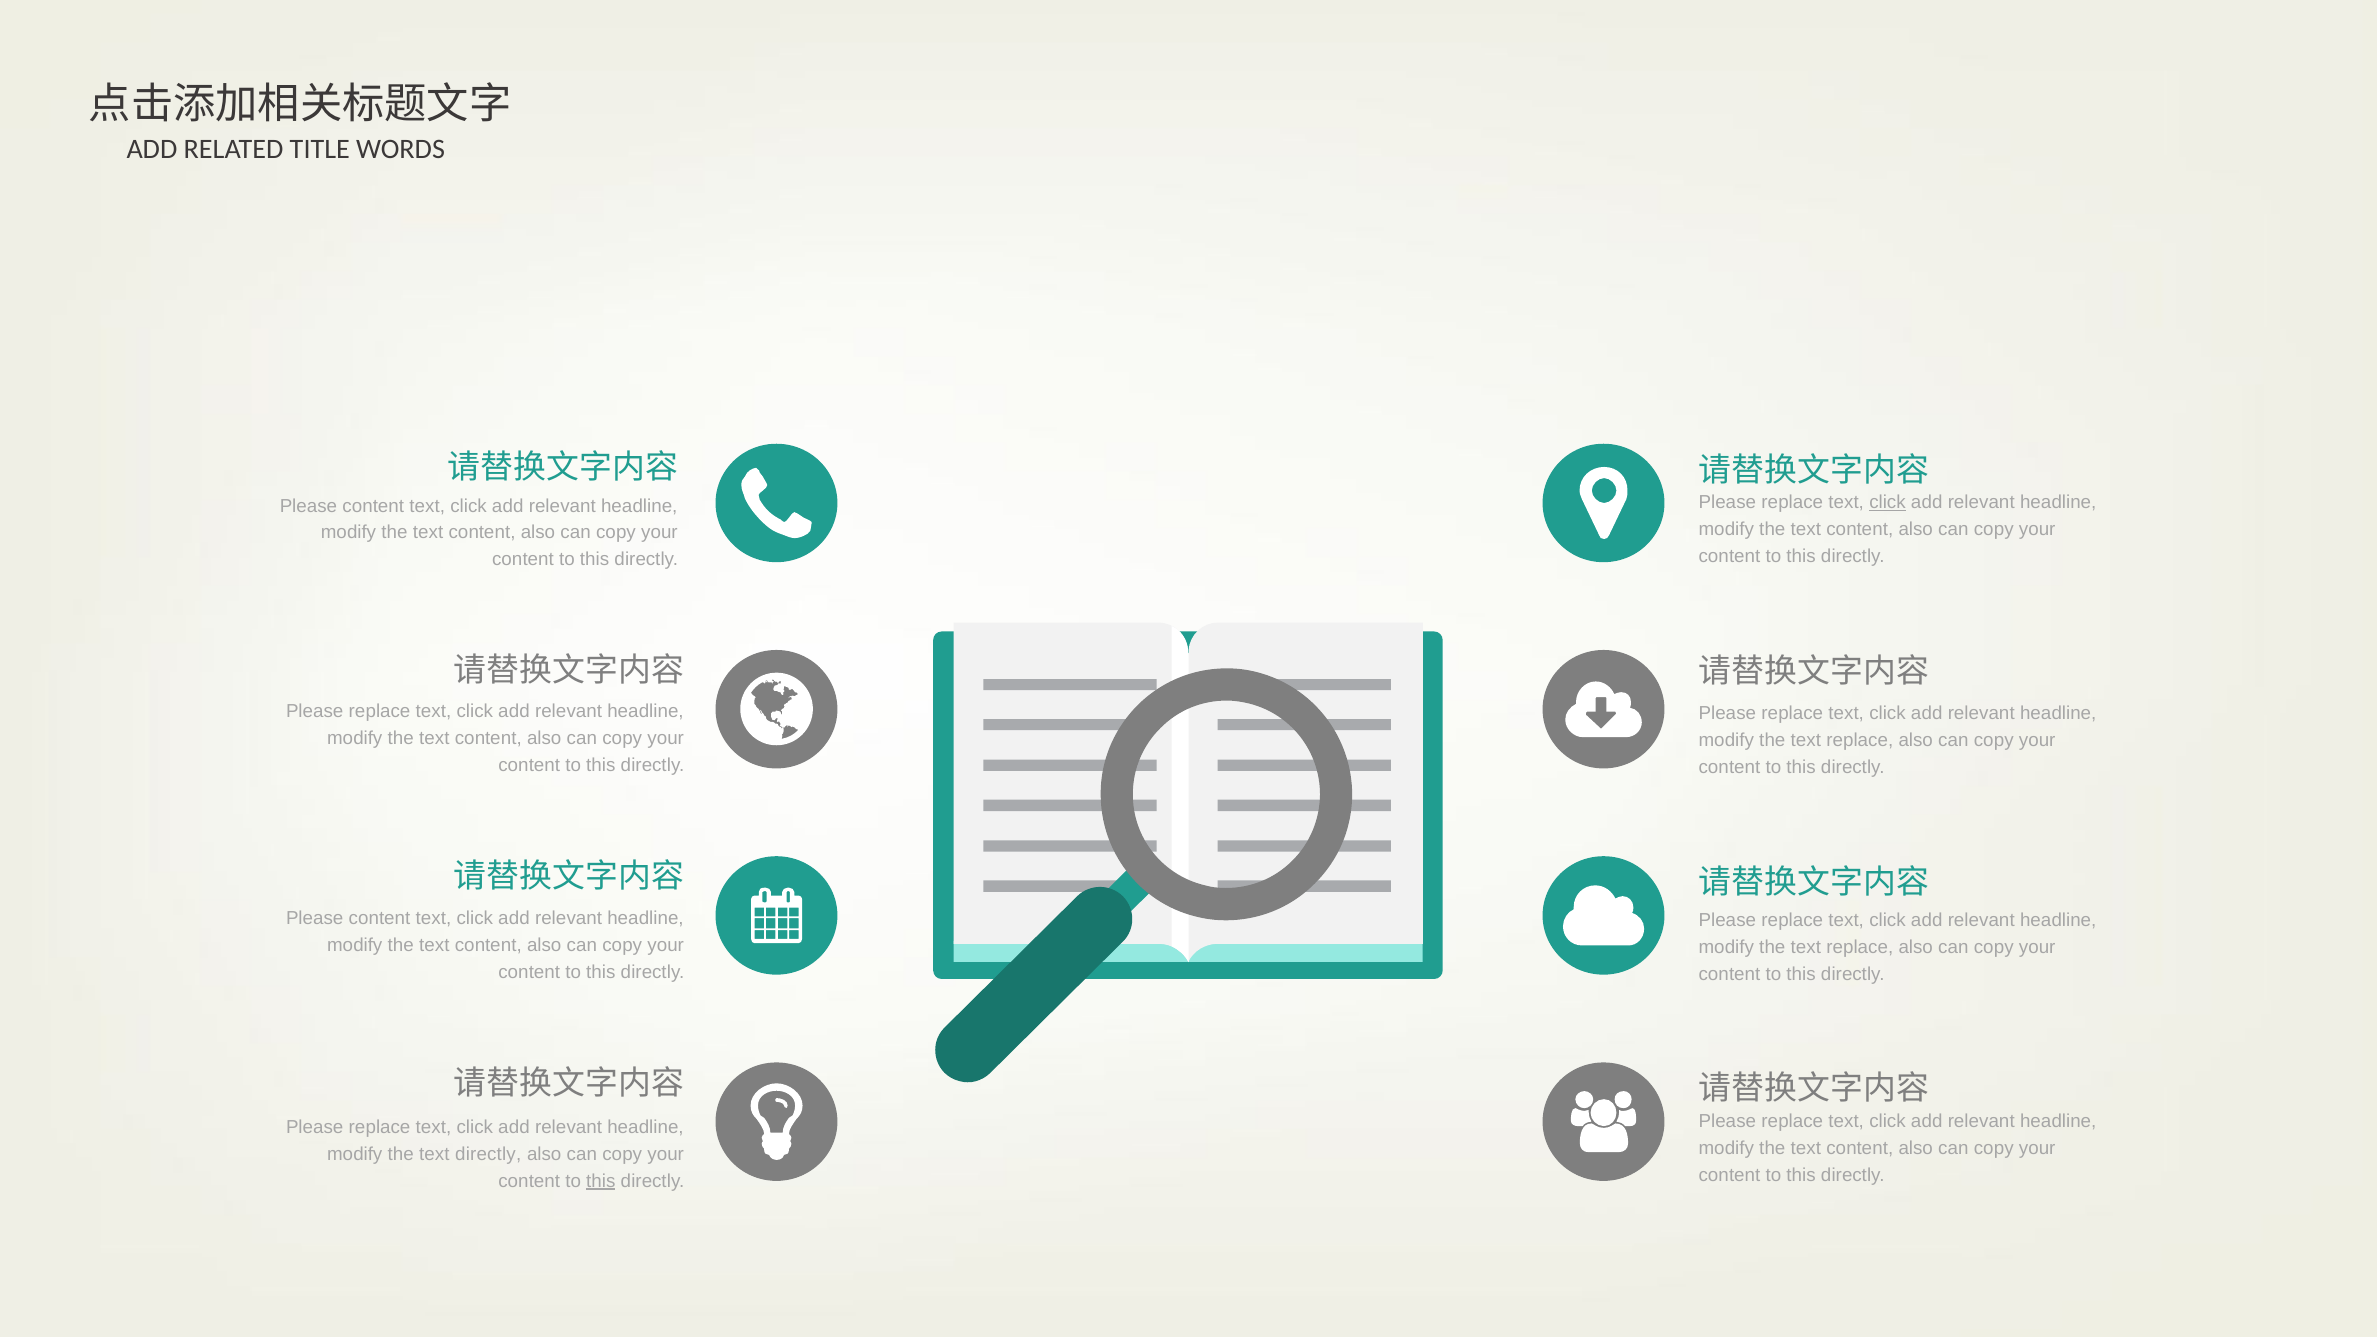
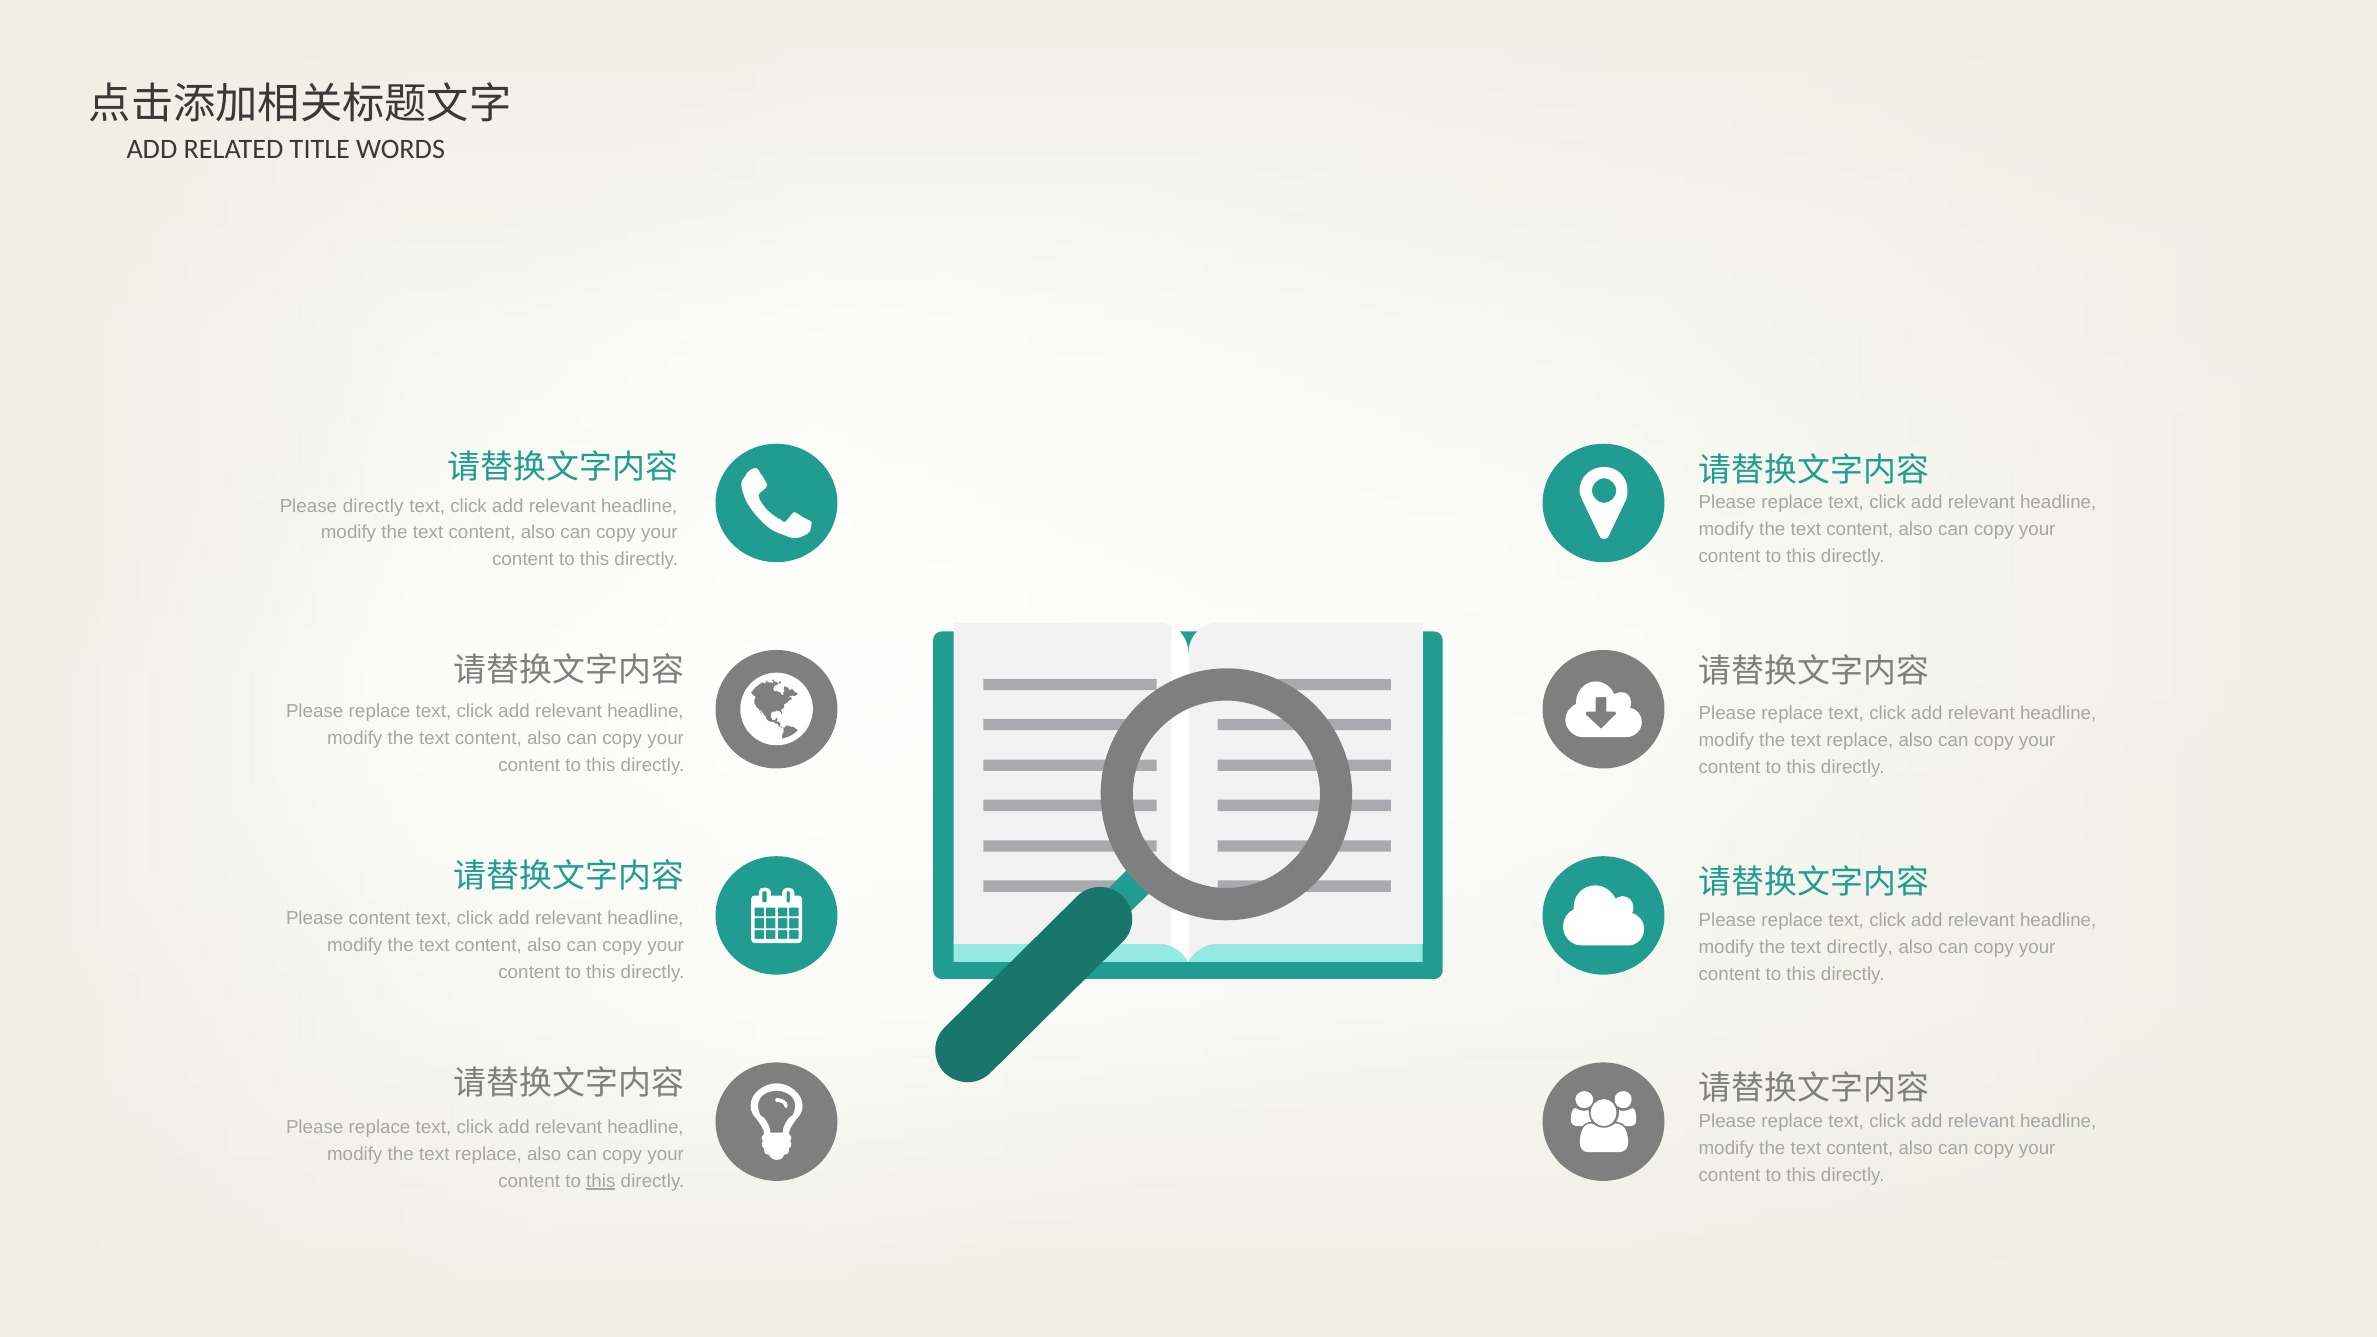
click underline: present -> none (1888, 503)
content: content -> directly (373, 506)
replace: replace -> directly (1860, 947)
directly: directly -> replace (488, 1154)
